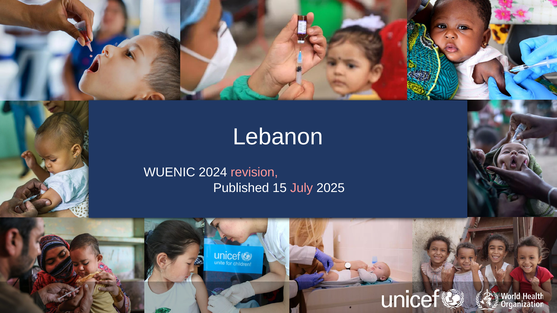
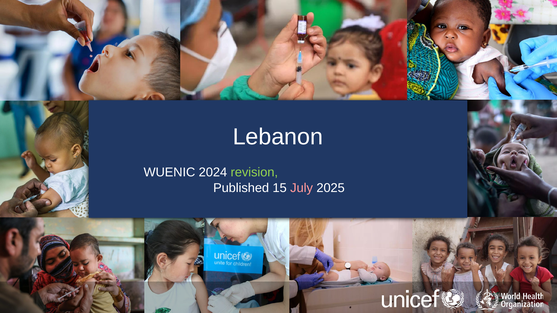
revision colour: pink -> light green (254, 173)
